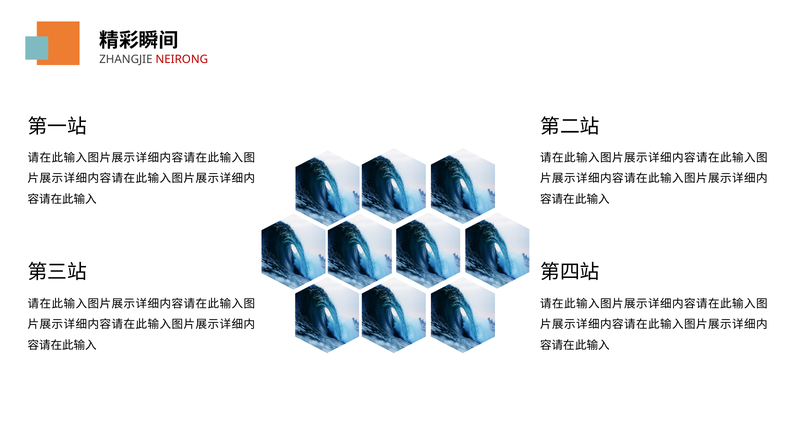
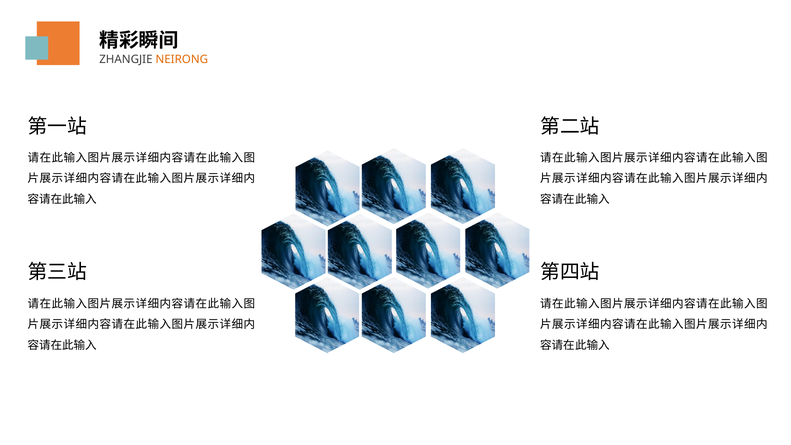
NEIRONG colour: red -> orange (182, 59)
